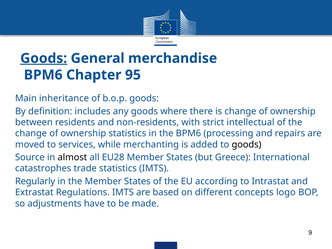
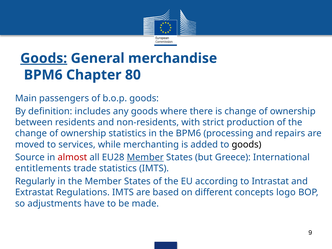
95: 95 -> 80 (133, 75)
inheritance: inheritance -> passengers (64, 98)
intellectual: intellectual -> production (251, 122)
almost colour: black -> red (72, 157)
Member underline: none -> present (145, 157)
catastrophes: catastrophes -> entitlements (43, 168)
